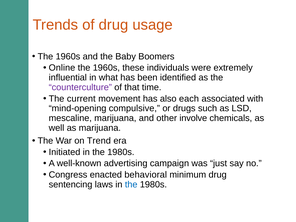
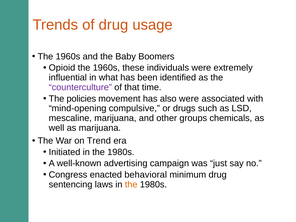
Online: Online -> Opioid (62, 68)
current: current -> policies (81, 99)
also each: each -> were (189, 99)
involve: involve -> groups (193, 118)
the colour: blue -> orange (131, 184)
